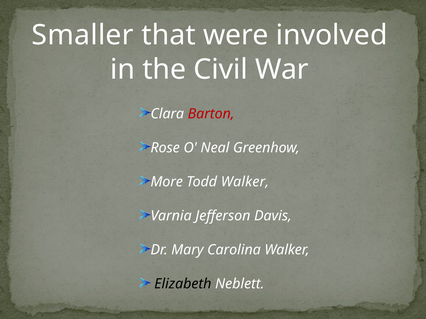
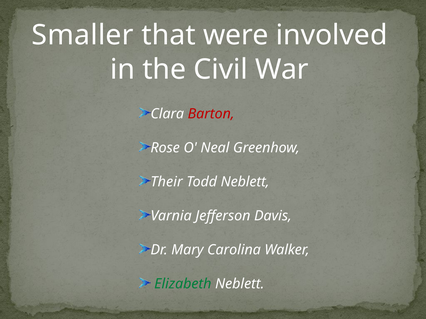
More: More -> Their (167, 182)
Todd Walker: Walker -> Neblett (245, 182)
Elizabeth colour: black -> green (183, 284)
